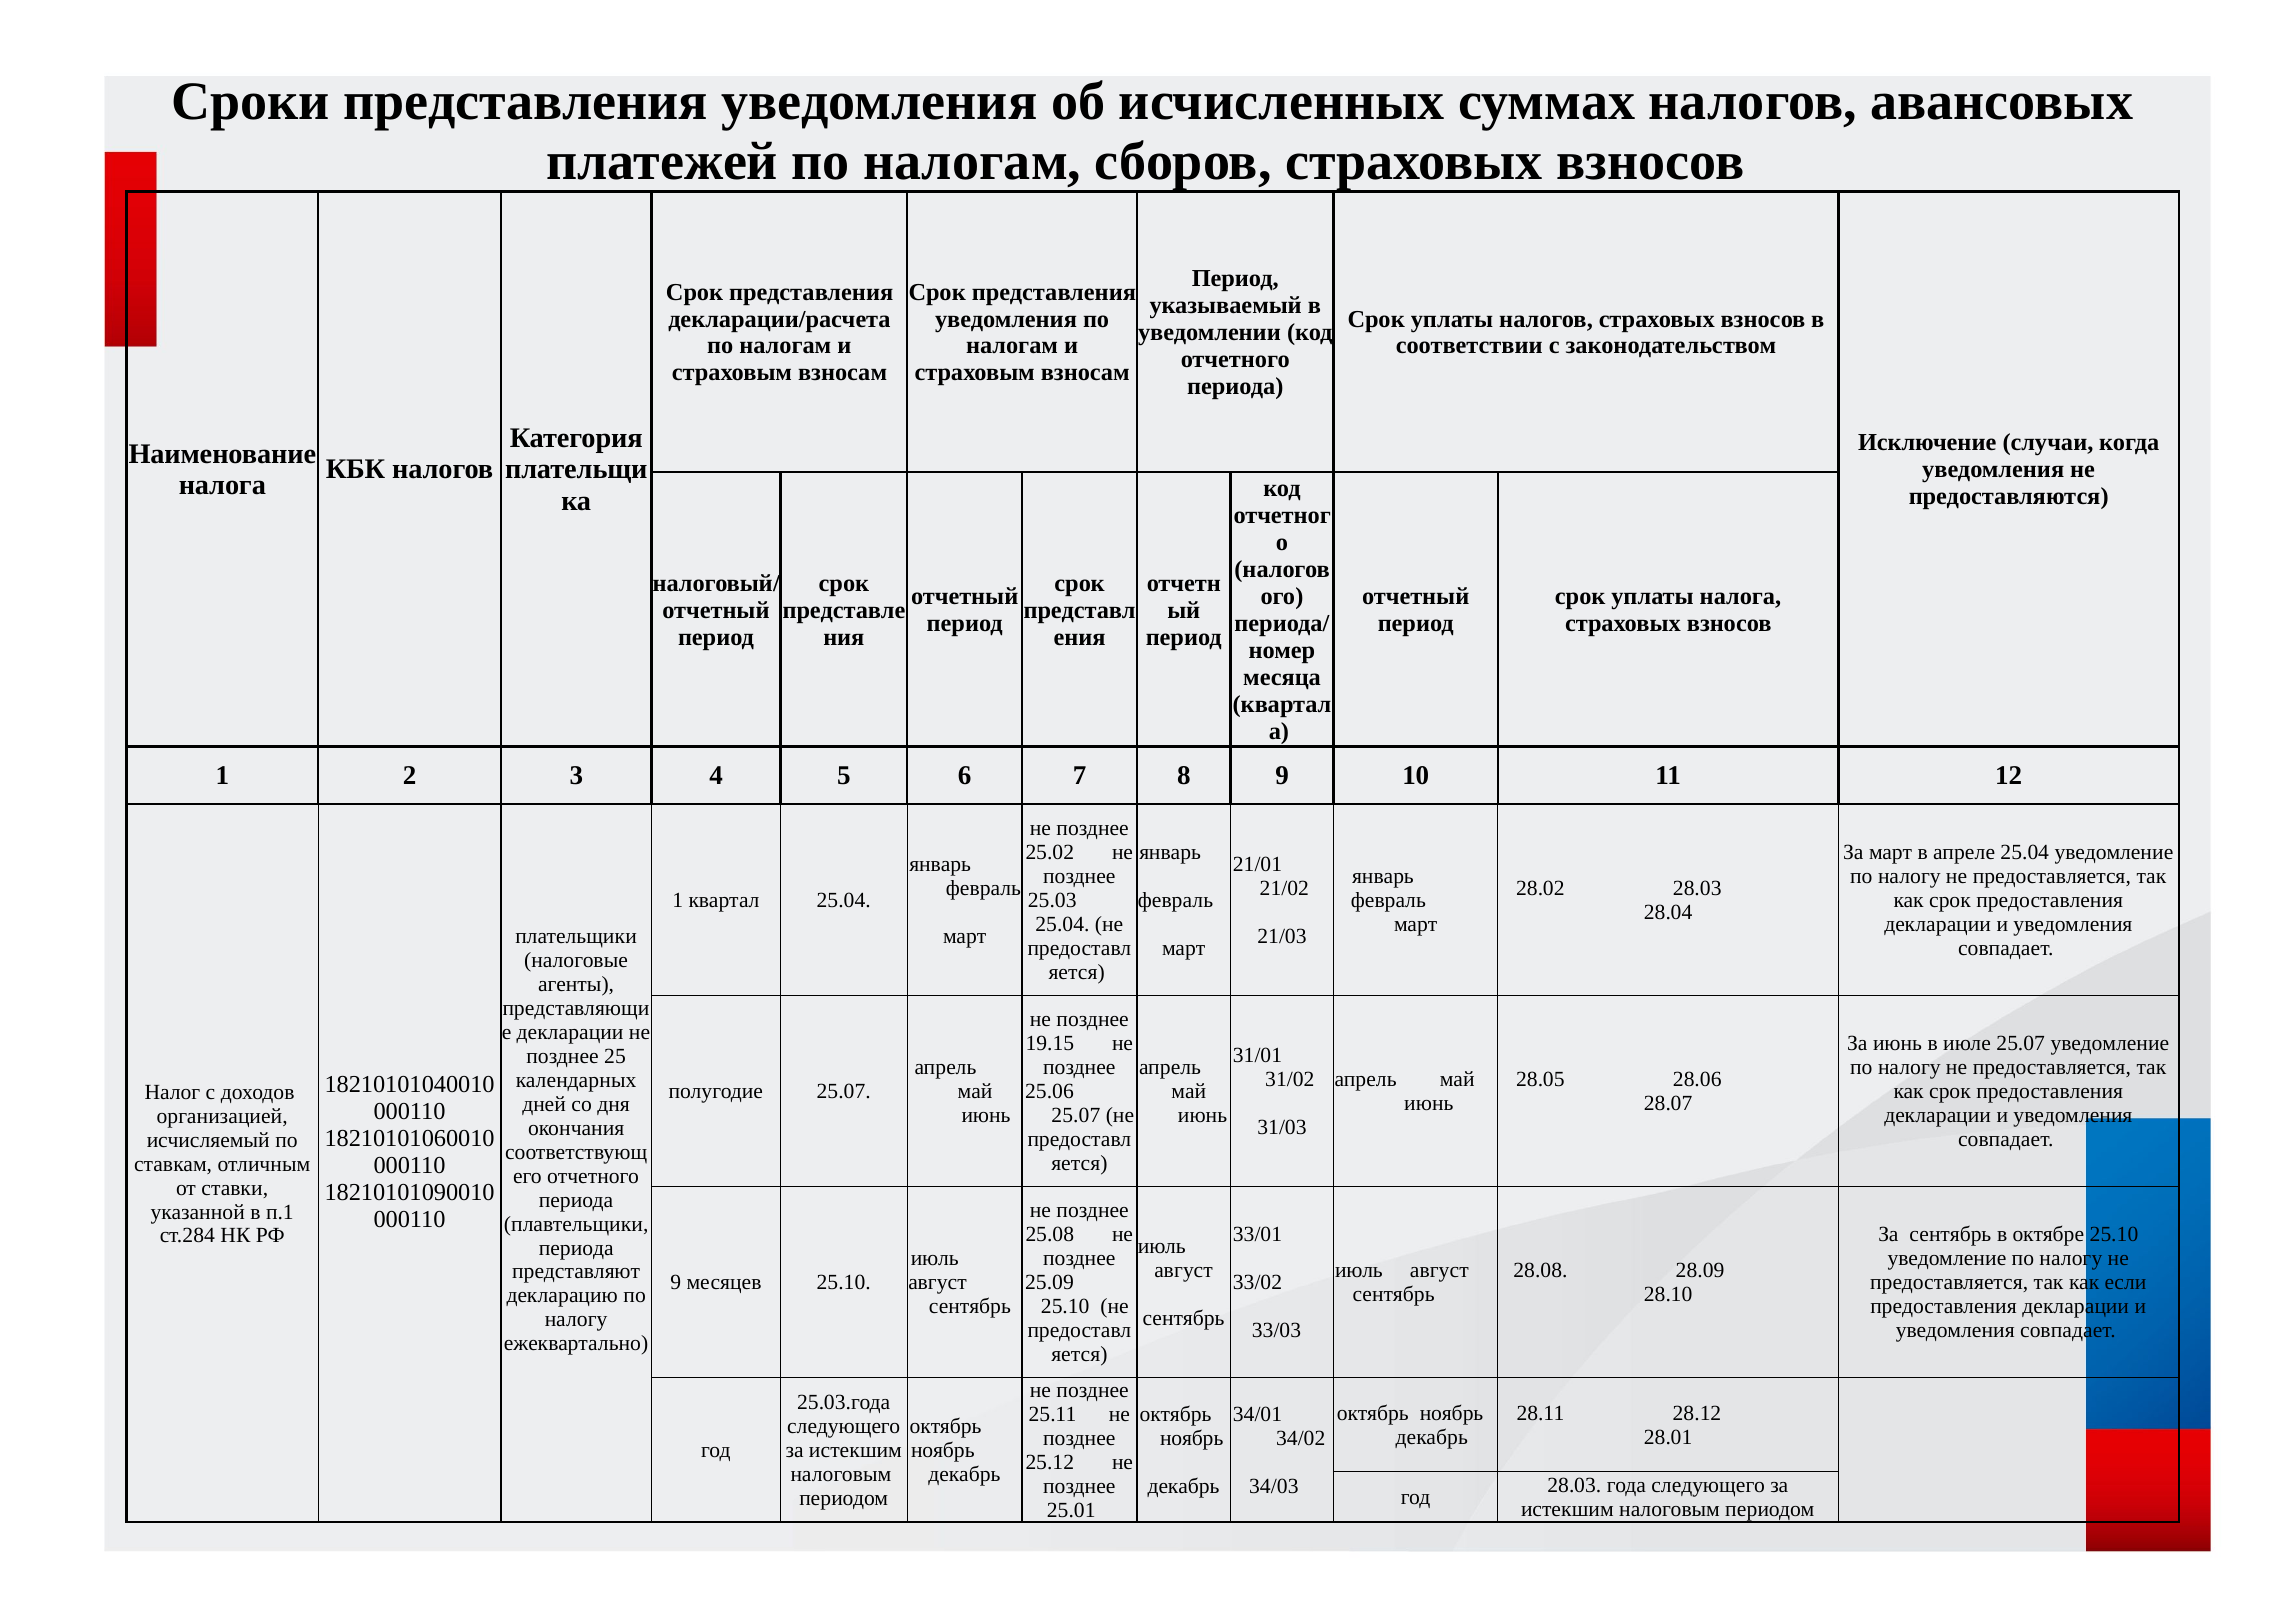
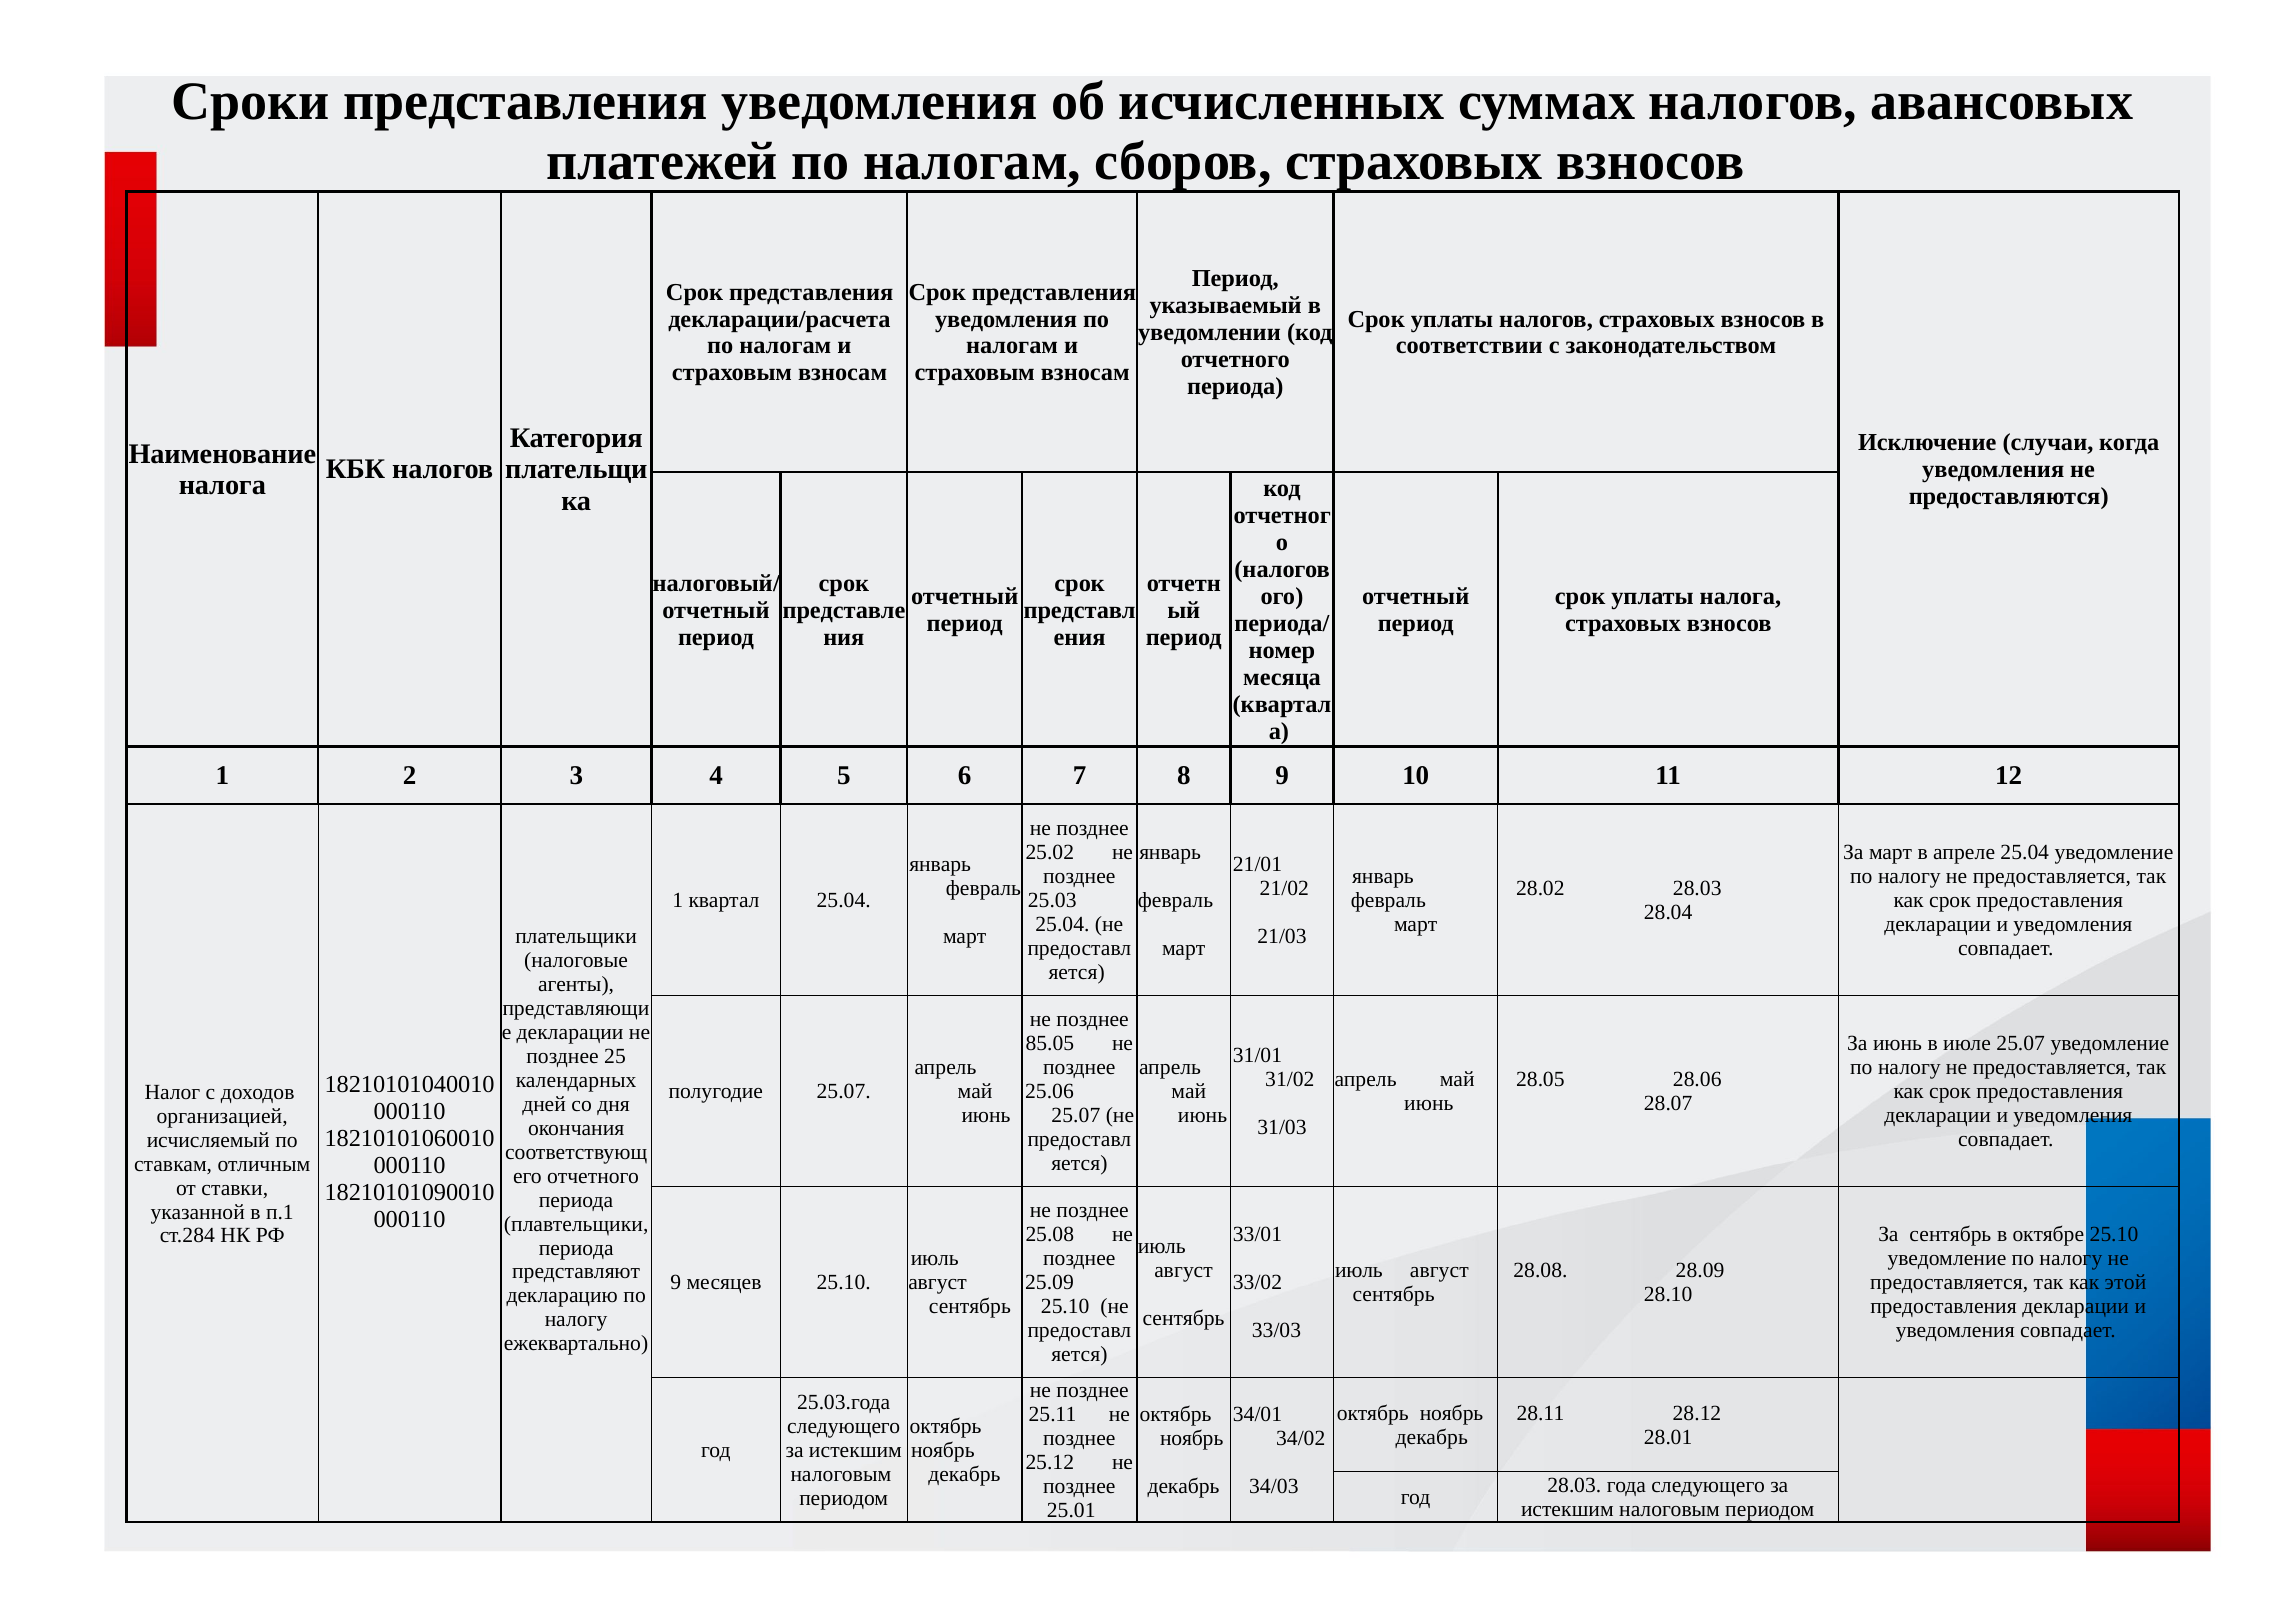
19.15: 19.15 -> 85.05 (1050, 1043)
если: если -> этой (2126, 1282)
